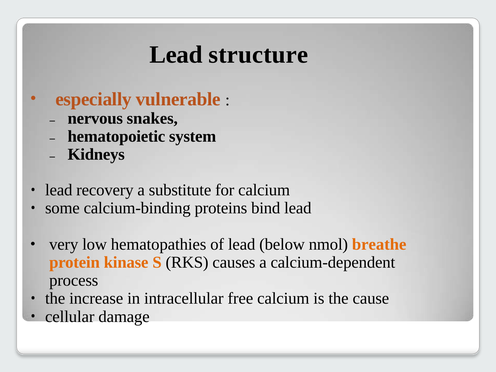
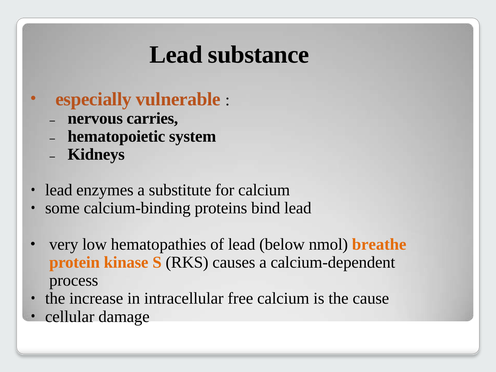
structure: structure -> substance (259, 54)
snakes: snakes -> carries (152, 118)
recovery: recovery -> enzymes (105, 190)
